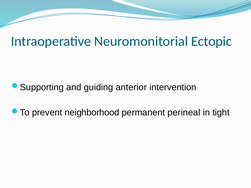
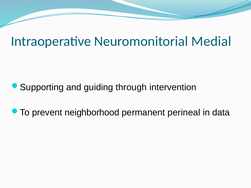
Ectopic: Ectopic -> Medial (211, 41)
anterior: anterior -> through (131, 87)
tight: tight -> data (221, 113)
